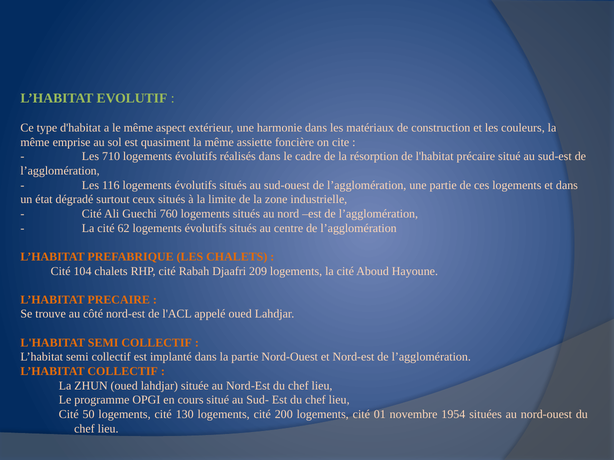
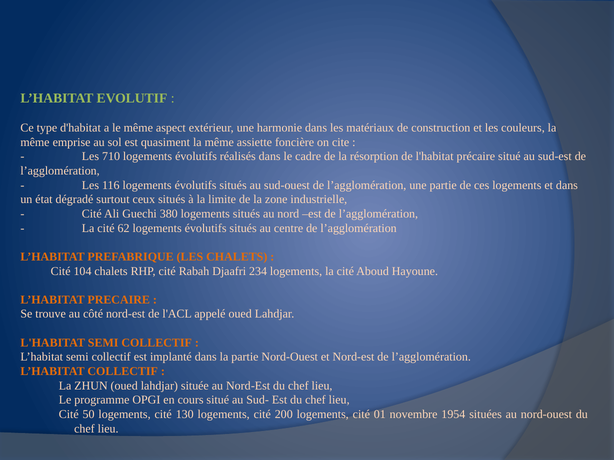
760: 760 -> 380 (169, 214)
209: 209 -> 234 (258, 271)
